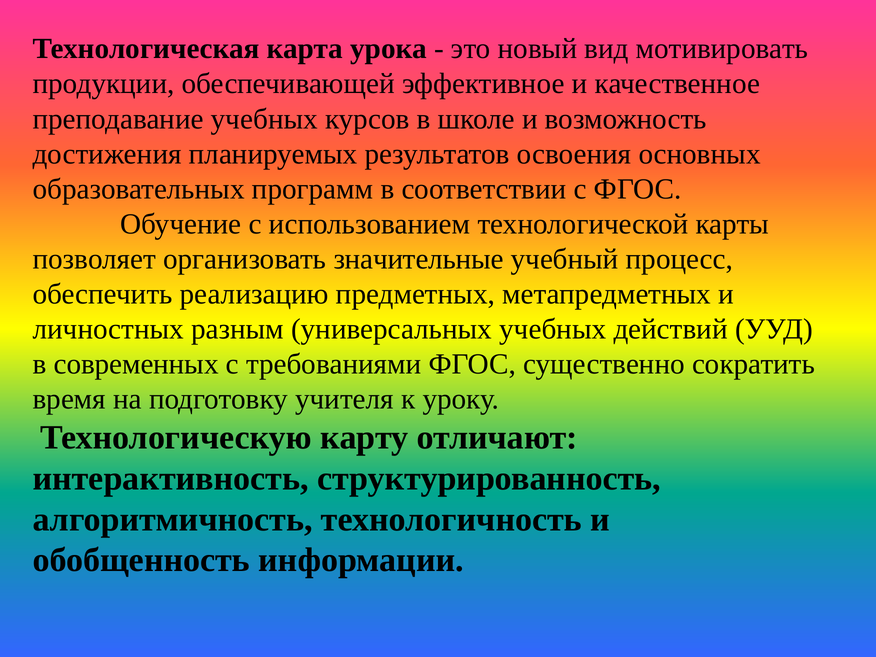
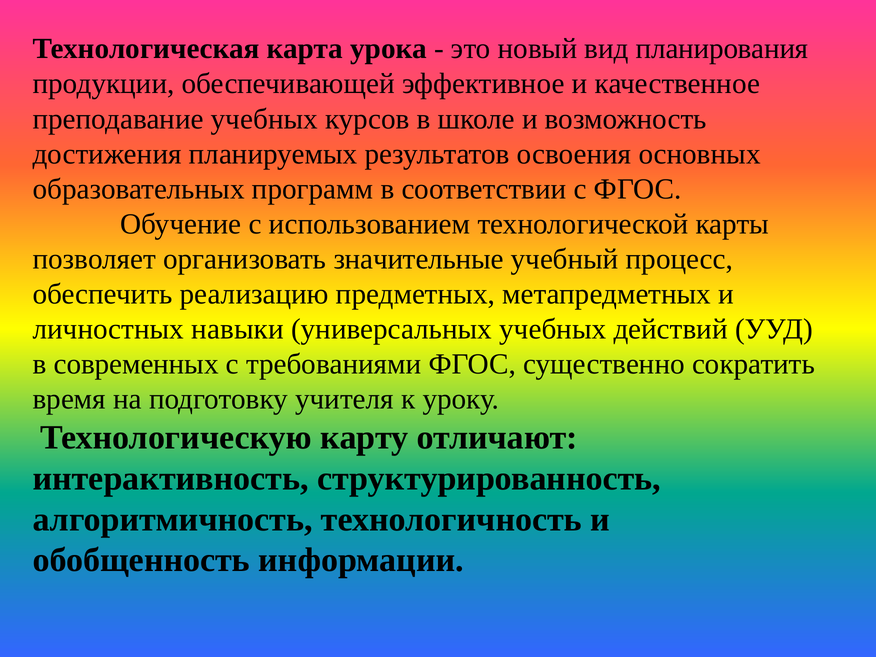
мотивировать: мотивировать -> планирования (722, 49)
разным: разным -> навыки (238, 329)
